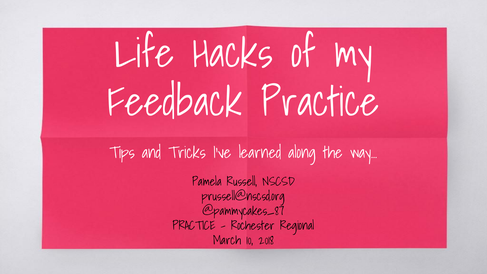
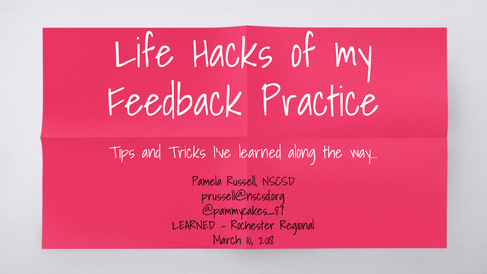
PRACTICE: PRACTICE -> LEARNED (194, 226)
